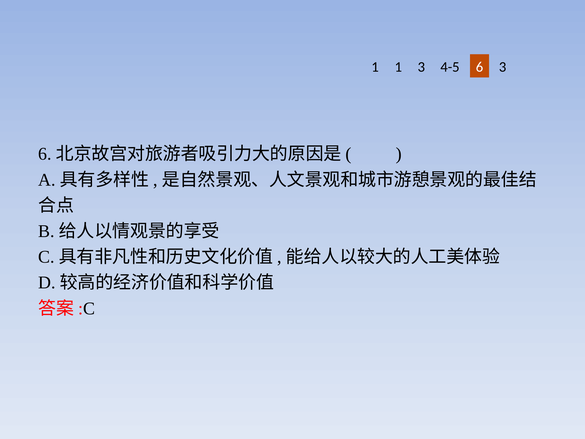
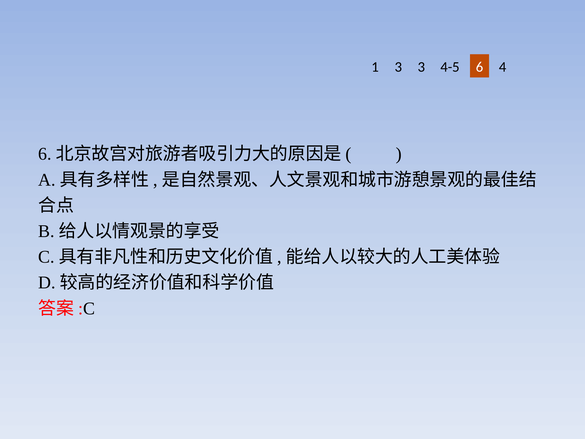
1 1: 1 -> 3 (398, 67)
6 3: 3 -> 4 (503, 67)
